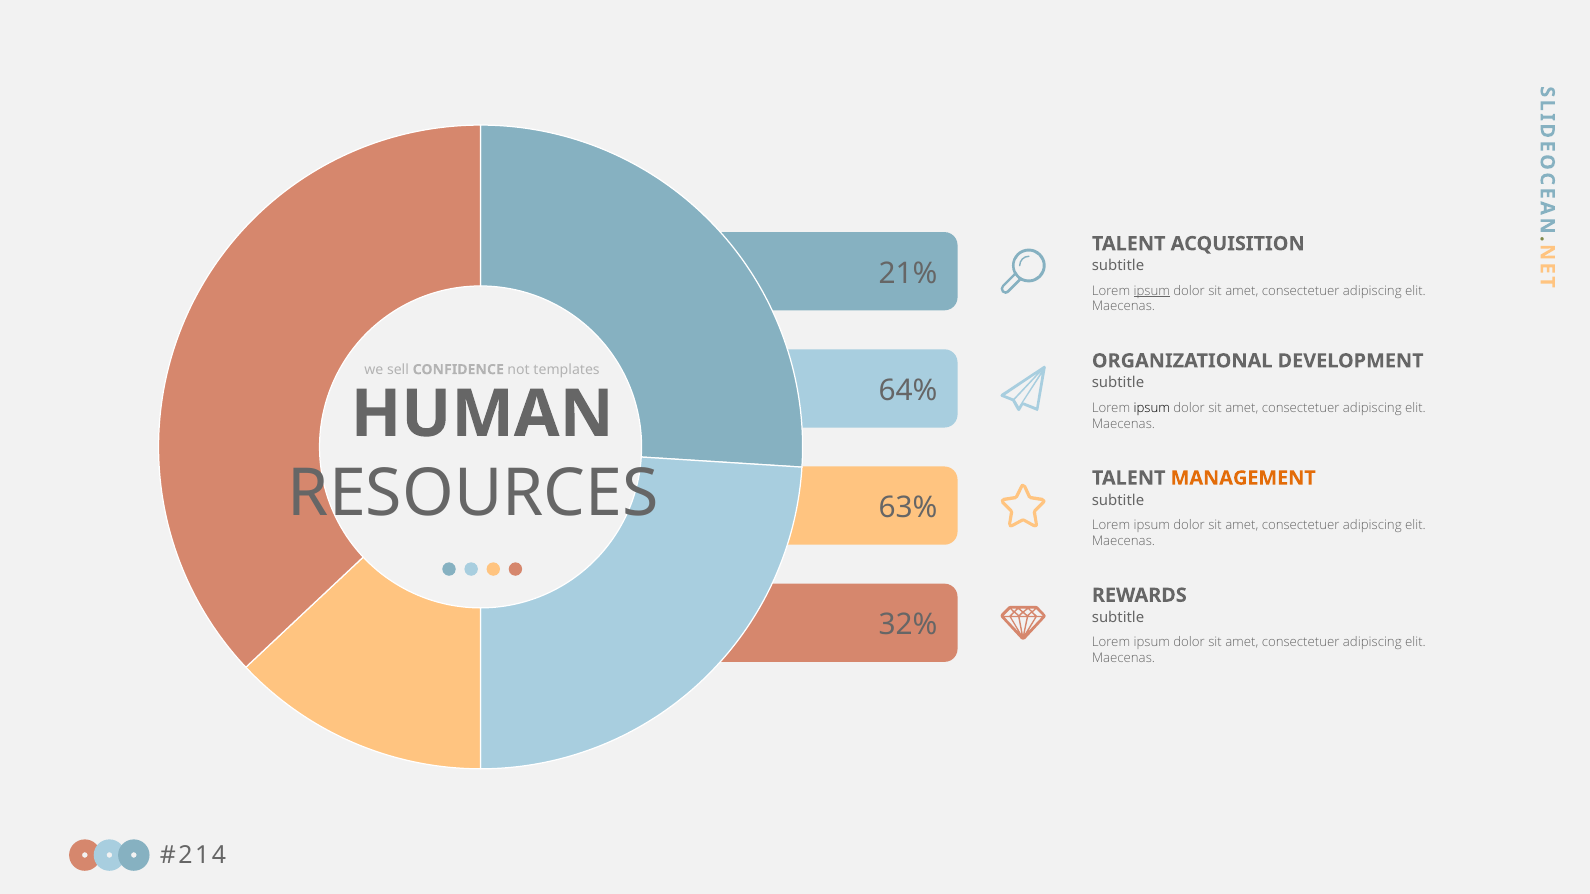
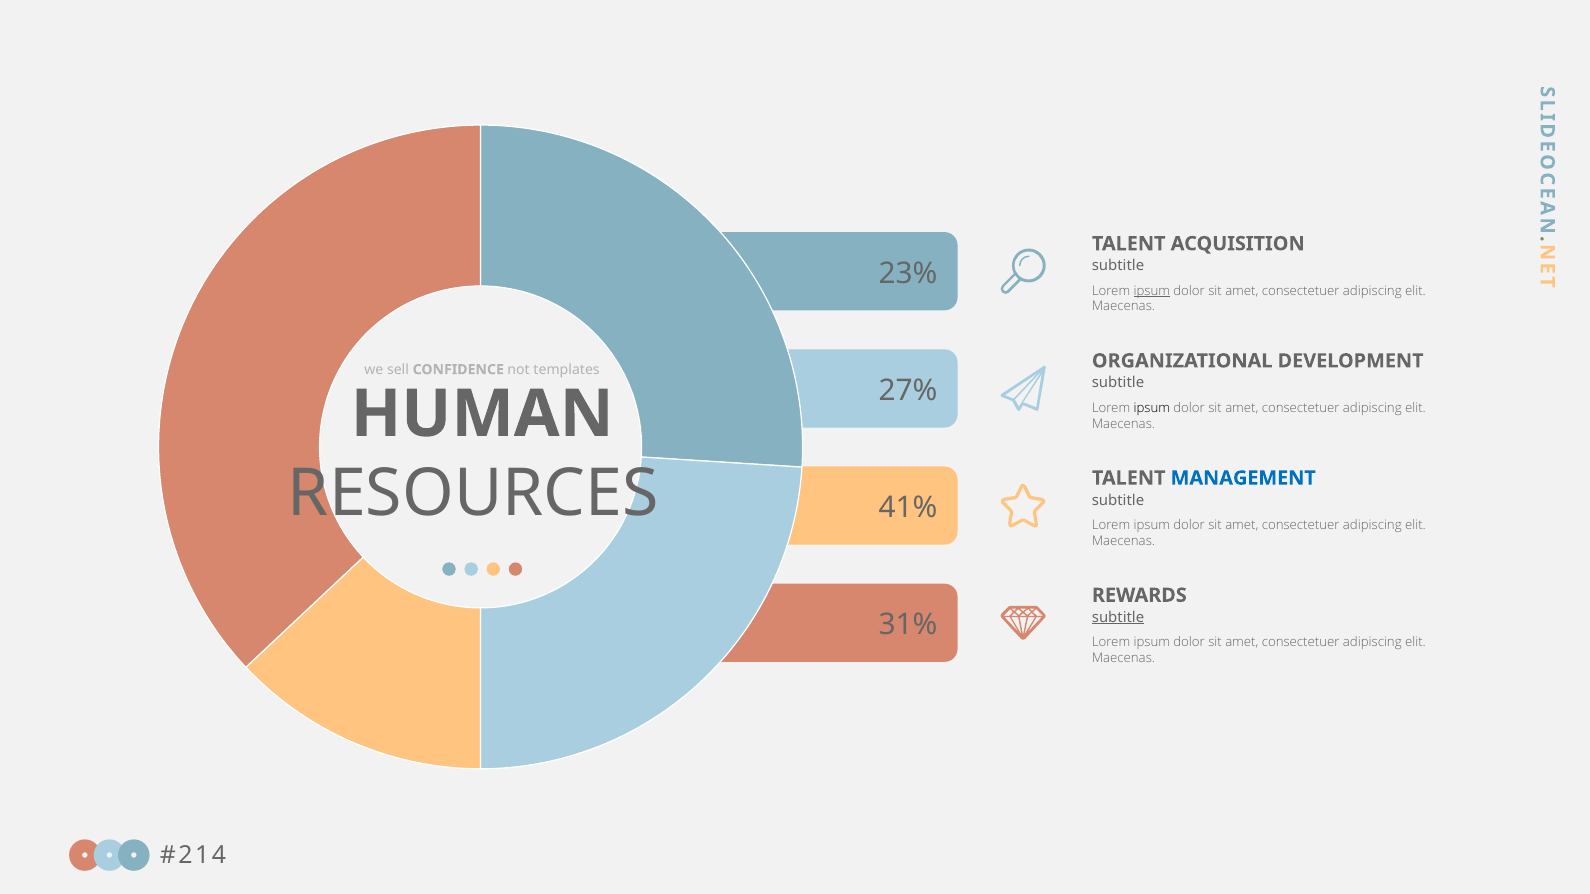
21%: 21% -> 23% (908, 273)
64%: 64% -> 27% (908, 391)
MANAGEMENT colour: orange -> blue (1243, 478)
63%: 63% -> 41% (908, 508)
subtitle underline: none -> present (1118, 618)
32%: 32% -> 31% (908, 625)
